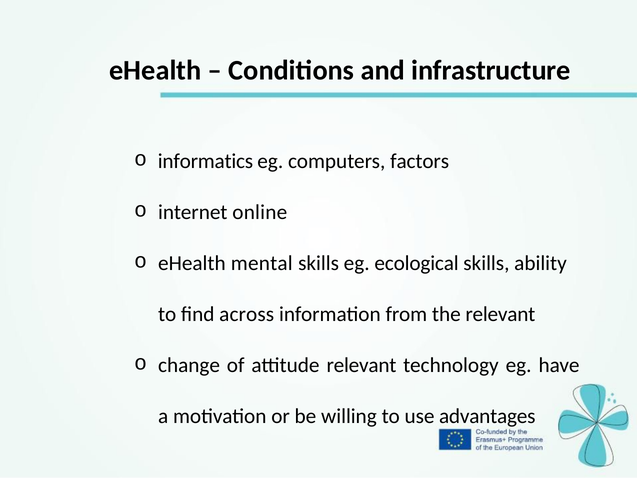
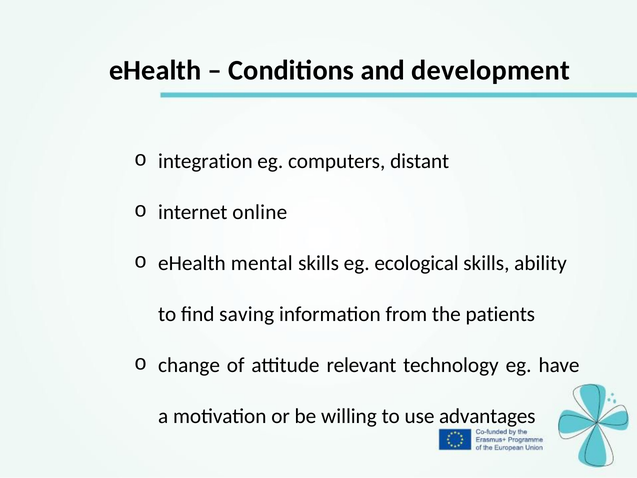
infrastructure: infrastructure -> development (491, 70)
informatics: informatics -> integration (205, 161)
factors: factors -> distant (420, 161)
across: across -> saving (247, 314)
the relevant: relevant -> patients (500, 314)
